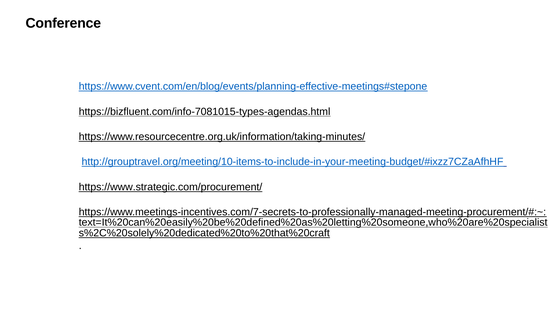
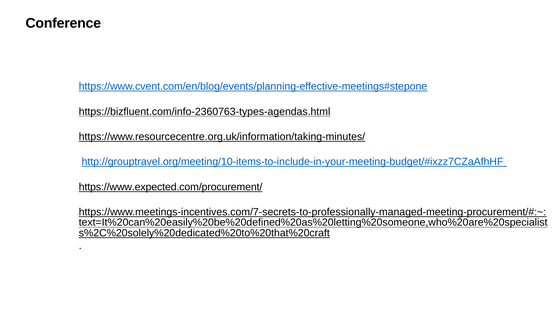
https://bizfluent.com/info-7081015-types-agendas.html: https://bizfluent.com/info-7081015-types-agendas.html -> https://bizfluent.com/info-2360763-types-agendas.html (205, 112)
https://www.strategic.com/procurement/: https://www.strategic.com/procurement/ -> https://www.expected.com/procurement/ (171, 187)
